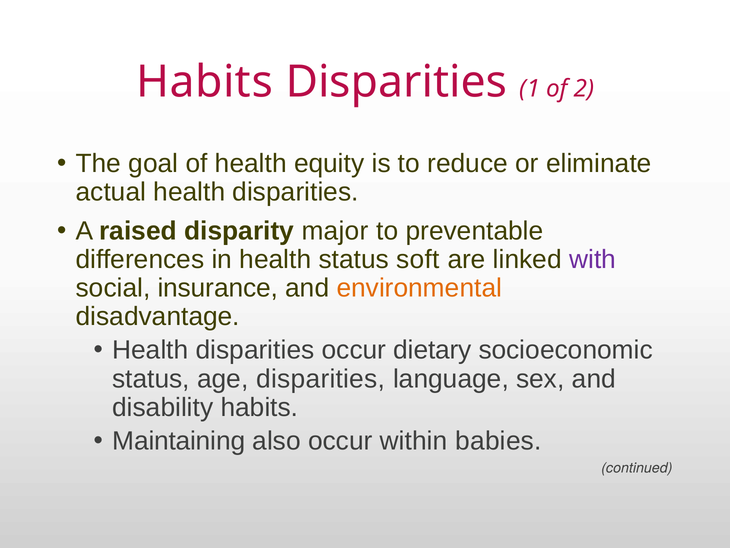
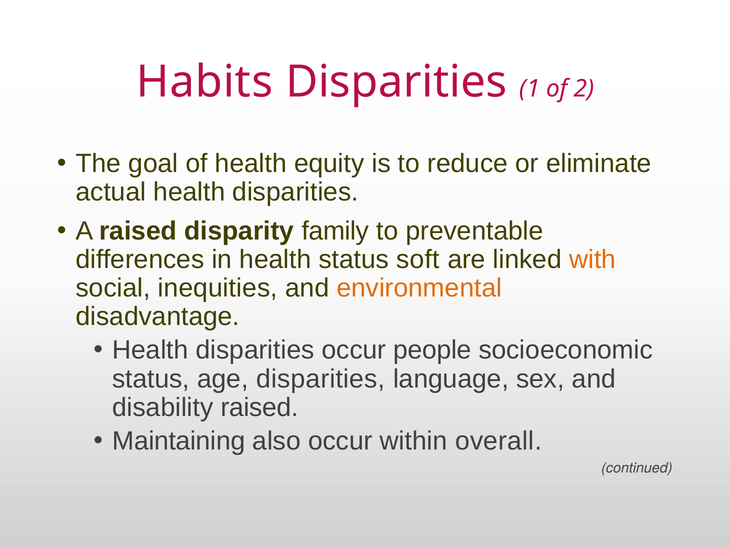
major: major -> family (335, 231)
with colour: purple -> orange (593, 259)
insurance: insurance -> inequities (218, 288)
dietary: dietary -> people (432, 350)
disability habits: habits -> raised (260, 407)
babies: babies -> overall (498, 441)
